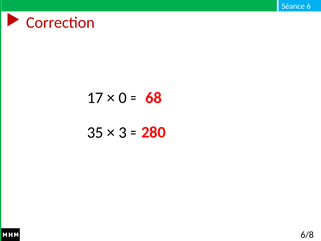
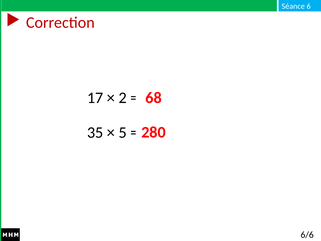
0: 0 -> 2 (123, 98)
3: 3 -> 5 (123, 132)
6/8: 6/8 -> 6/6 (307, 234)
